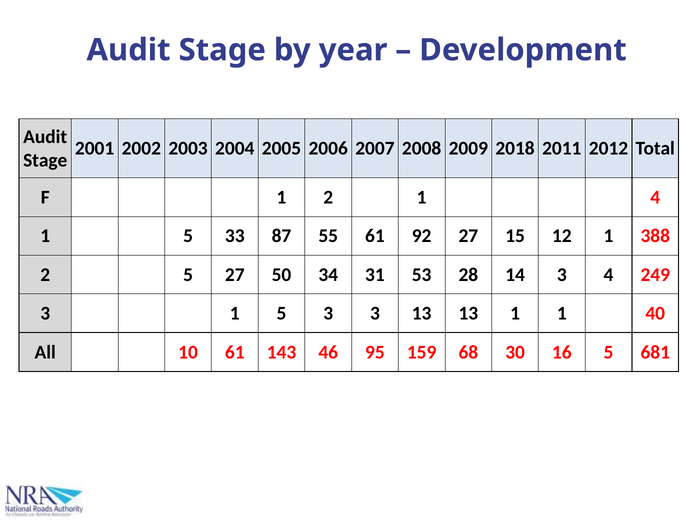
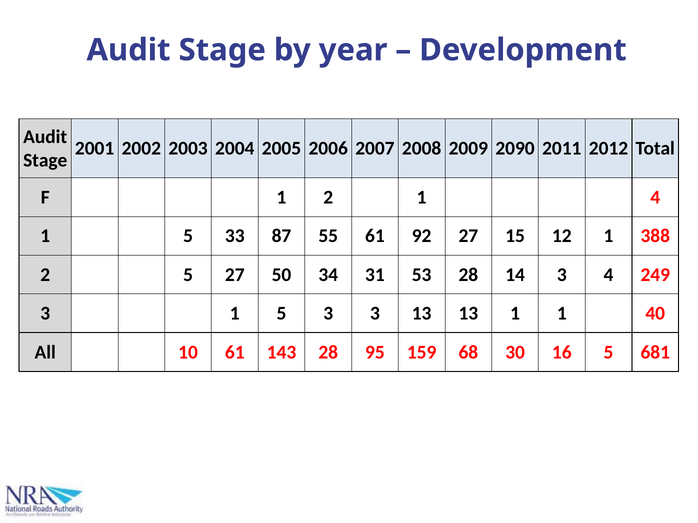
2018: 2018 -> 2090 (515, 149)
143 46: 46 -> 28 (328, 353)
